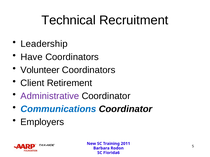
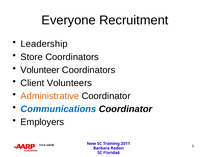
Technical: Technical -> Everyone (69, 20)
Have: Have -> Store (32, 57)
Retirement: Retirement -> Volunteers (69, 83)
Administrative colour: purple -> orange (50, 96)
